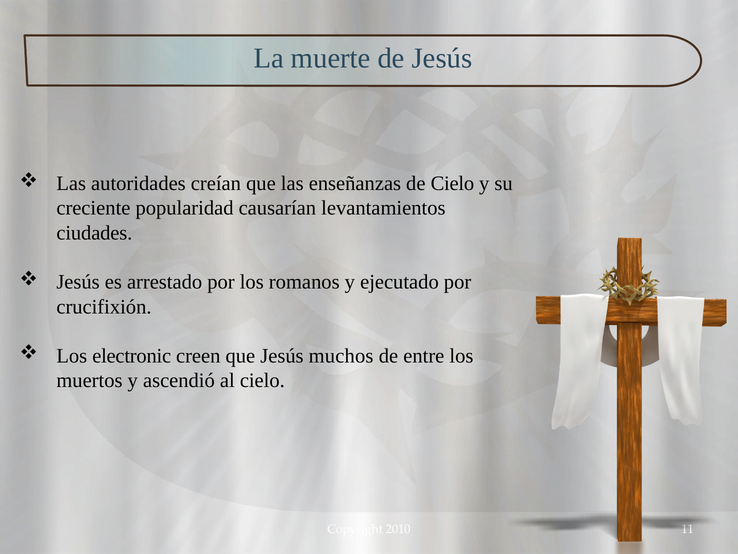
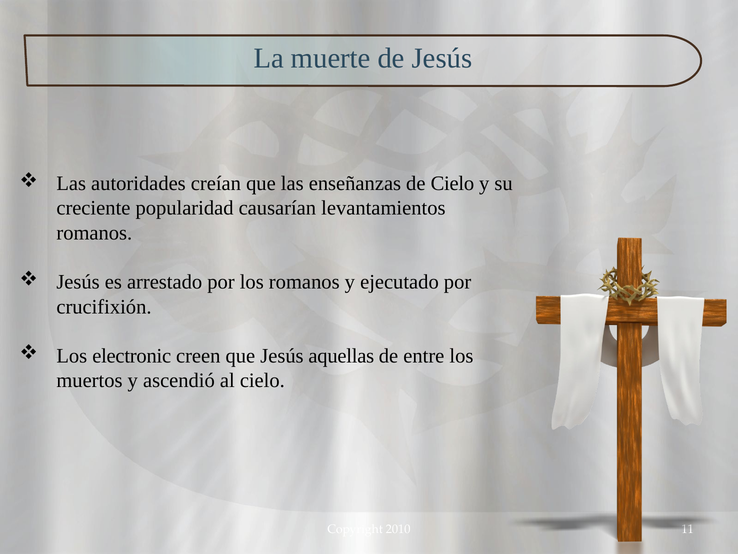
ciudades: ciudades -> romanos (94, 233)
muchos: muchos -> aquellas (341, 356)
